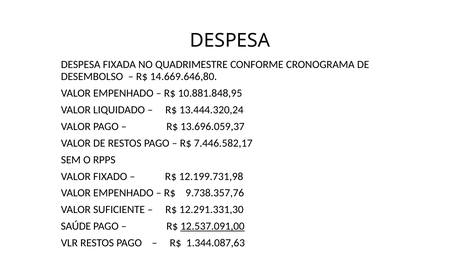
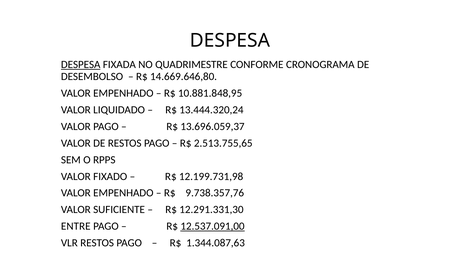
DESPESA underline: none -> present (81, 65)
7.446.582,17: 7.446.582,17 -> 2.513.755,65 (223, 144)
SAÚDE: SAÚDE -> ENTRE (76, 227)
